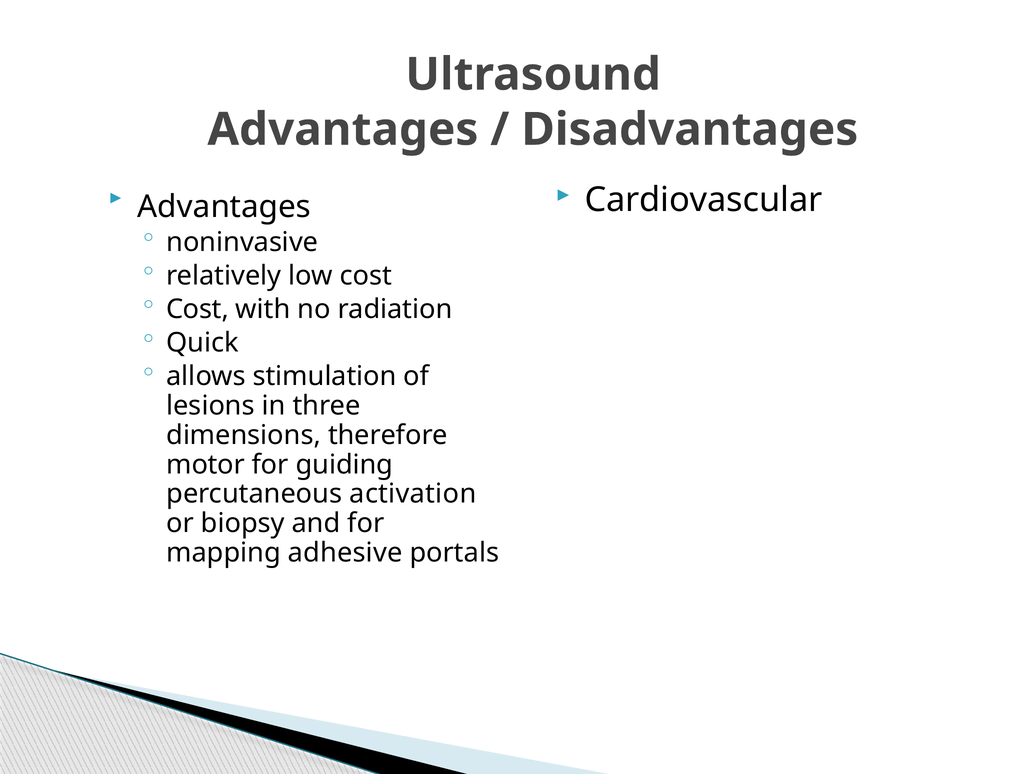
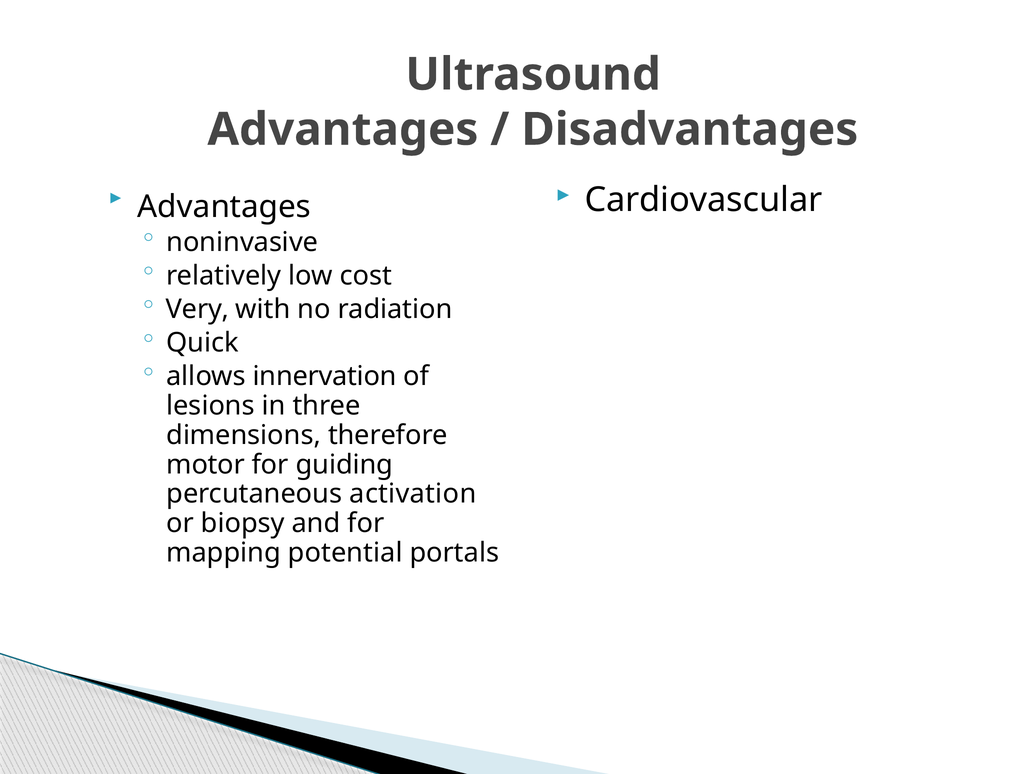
Cost: Cost -> Very (197, 309)
stimulation: stimulation -> innervation (325, 376)
adhesive: adhesive -> potential (345, 553)
